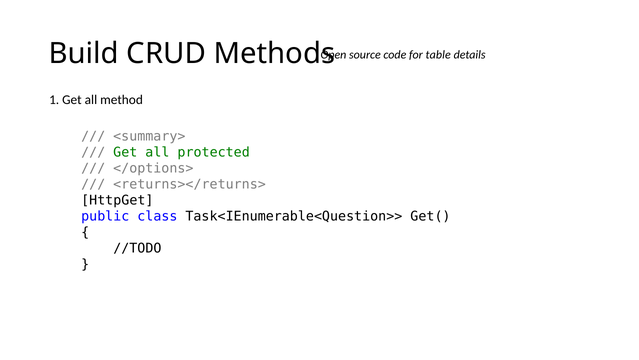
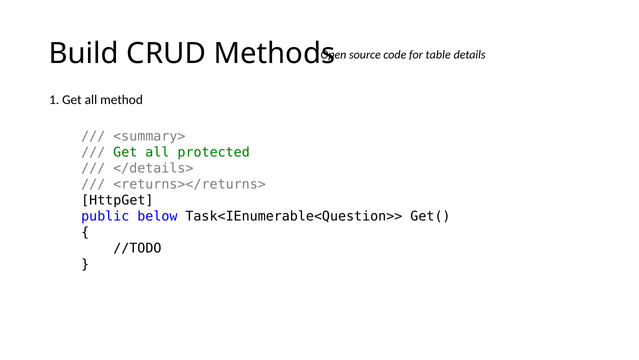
</options>: </options> -> </details> (153, 168)
class: class -> below (157, 216)
